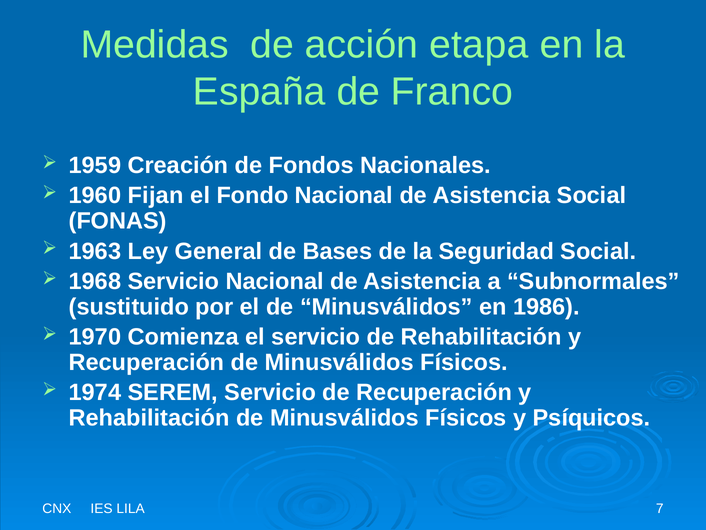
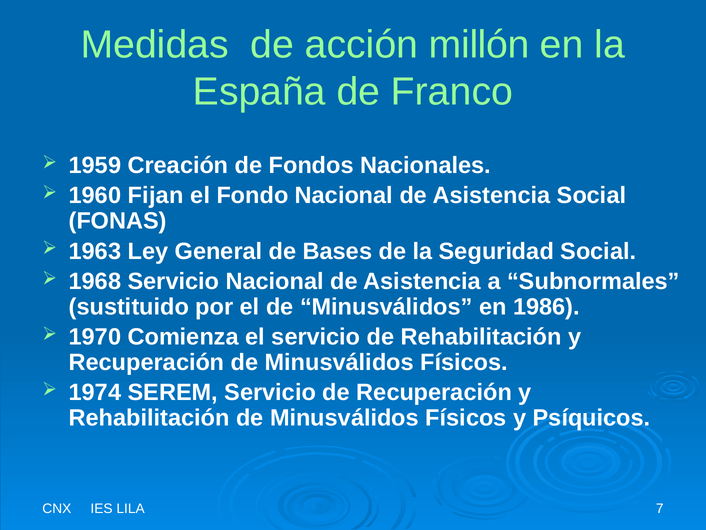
etapa: etapa -> millón (479, 45)
